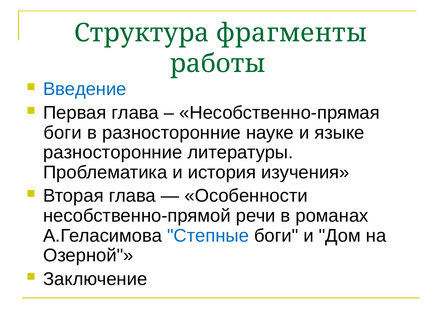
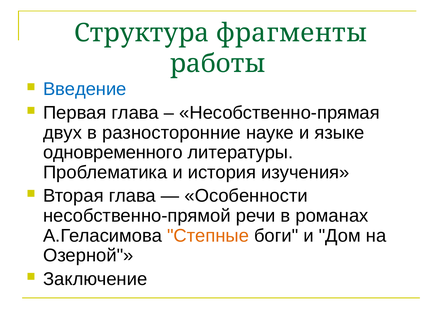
боги: боги -> двух (63, 133)
разносторонние: разносторонние -> одновременного (113, 153)
Степные colour: blue -> orange (208, 236)
